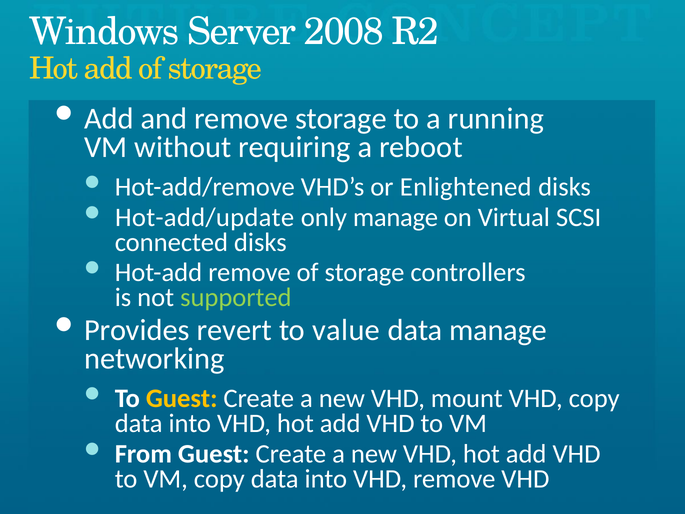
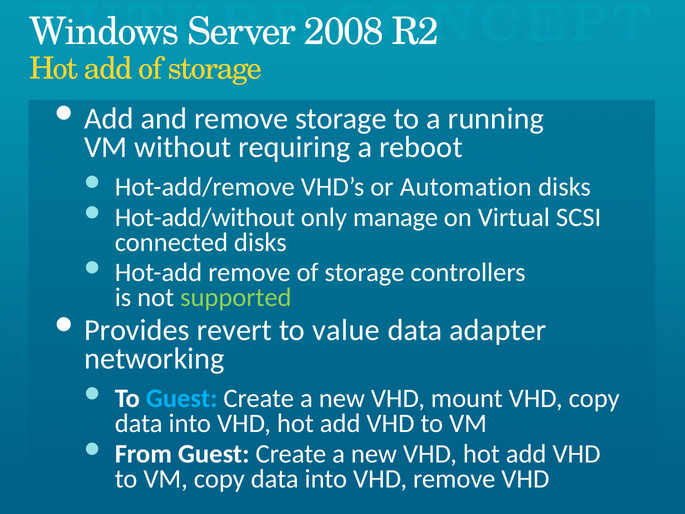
Enlightened: Enlightened -> Automation (466, 187)
Hot-add/update: Hot-add/update -> Hot-add/without (205, 217)
data manage: manage -> adapter (498, 330)
Guest colour: yellow -> light blue (182, 398)
